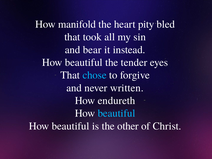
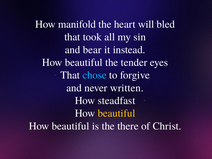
pity: pity -> will (146, 24)
endureth: endureth -> steadfast (116, 101)
beautiful colour: light blue -> yellow (117, 113)
other: other -> there (128, 126)
